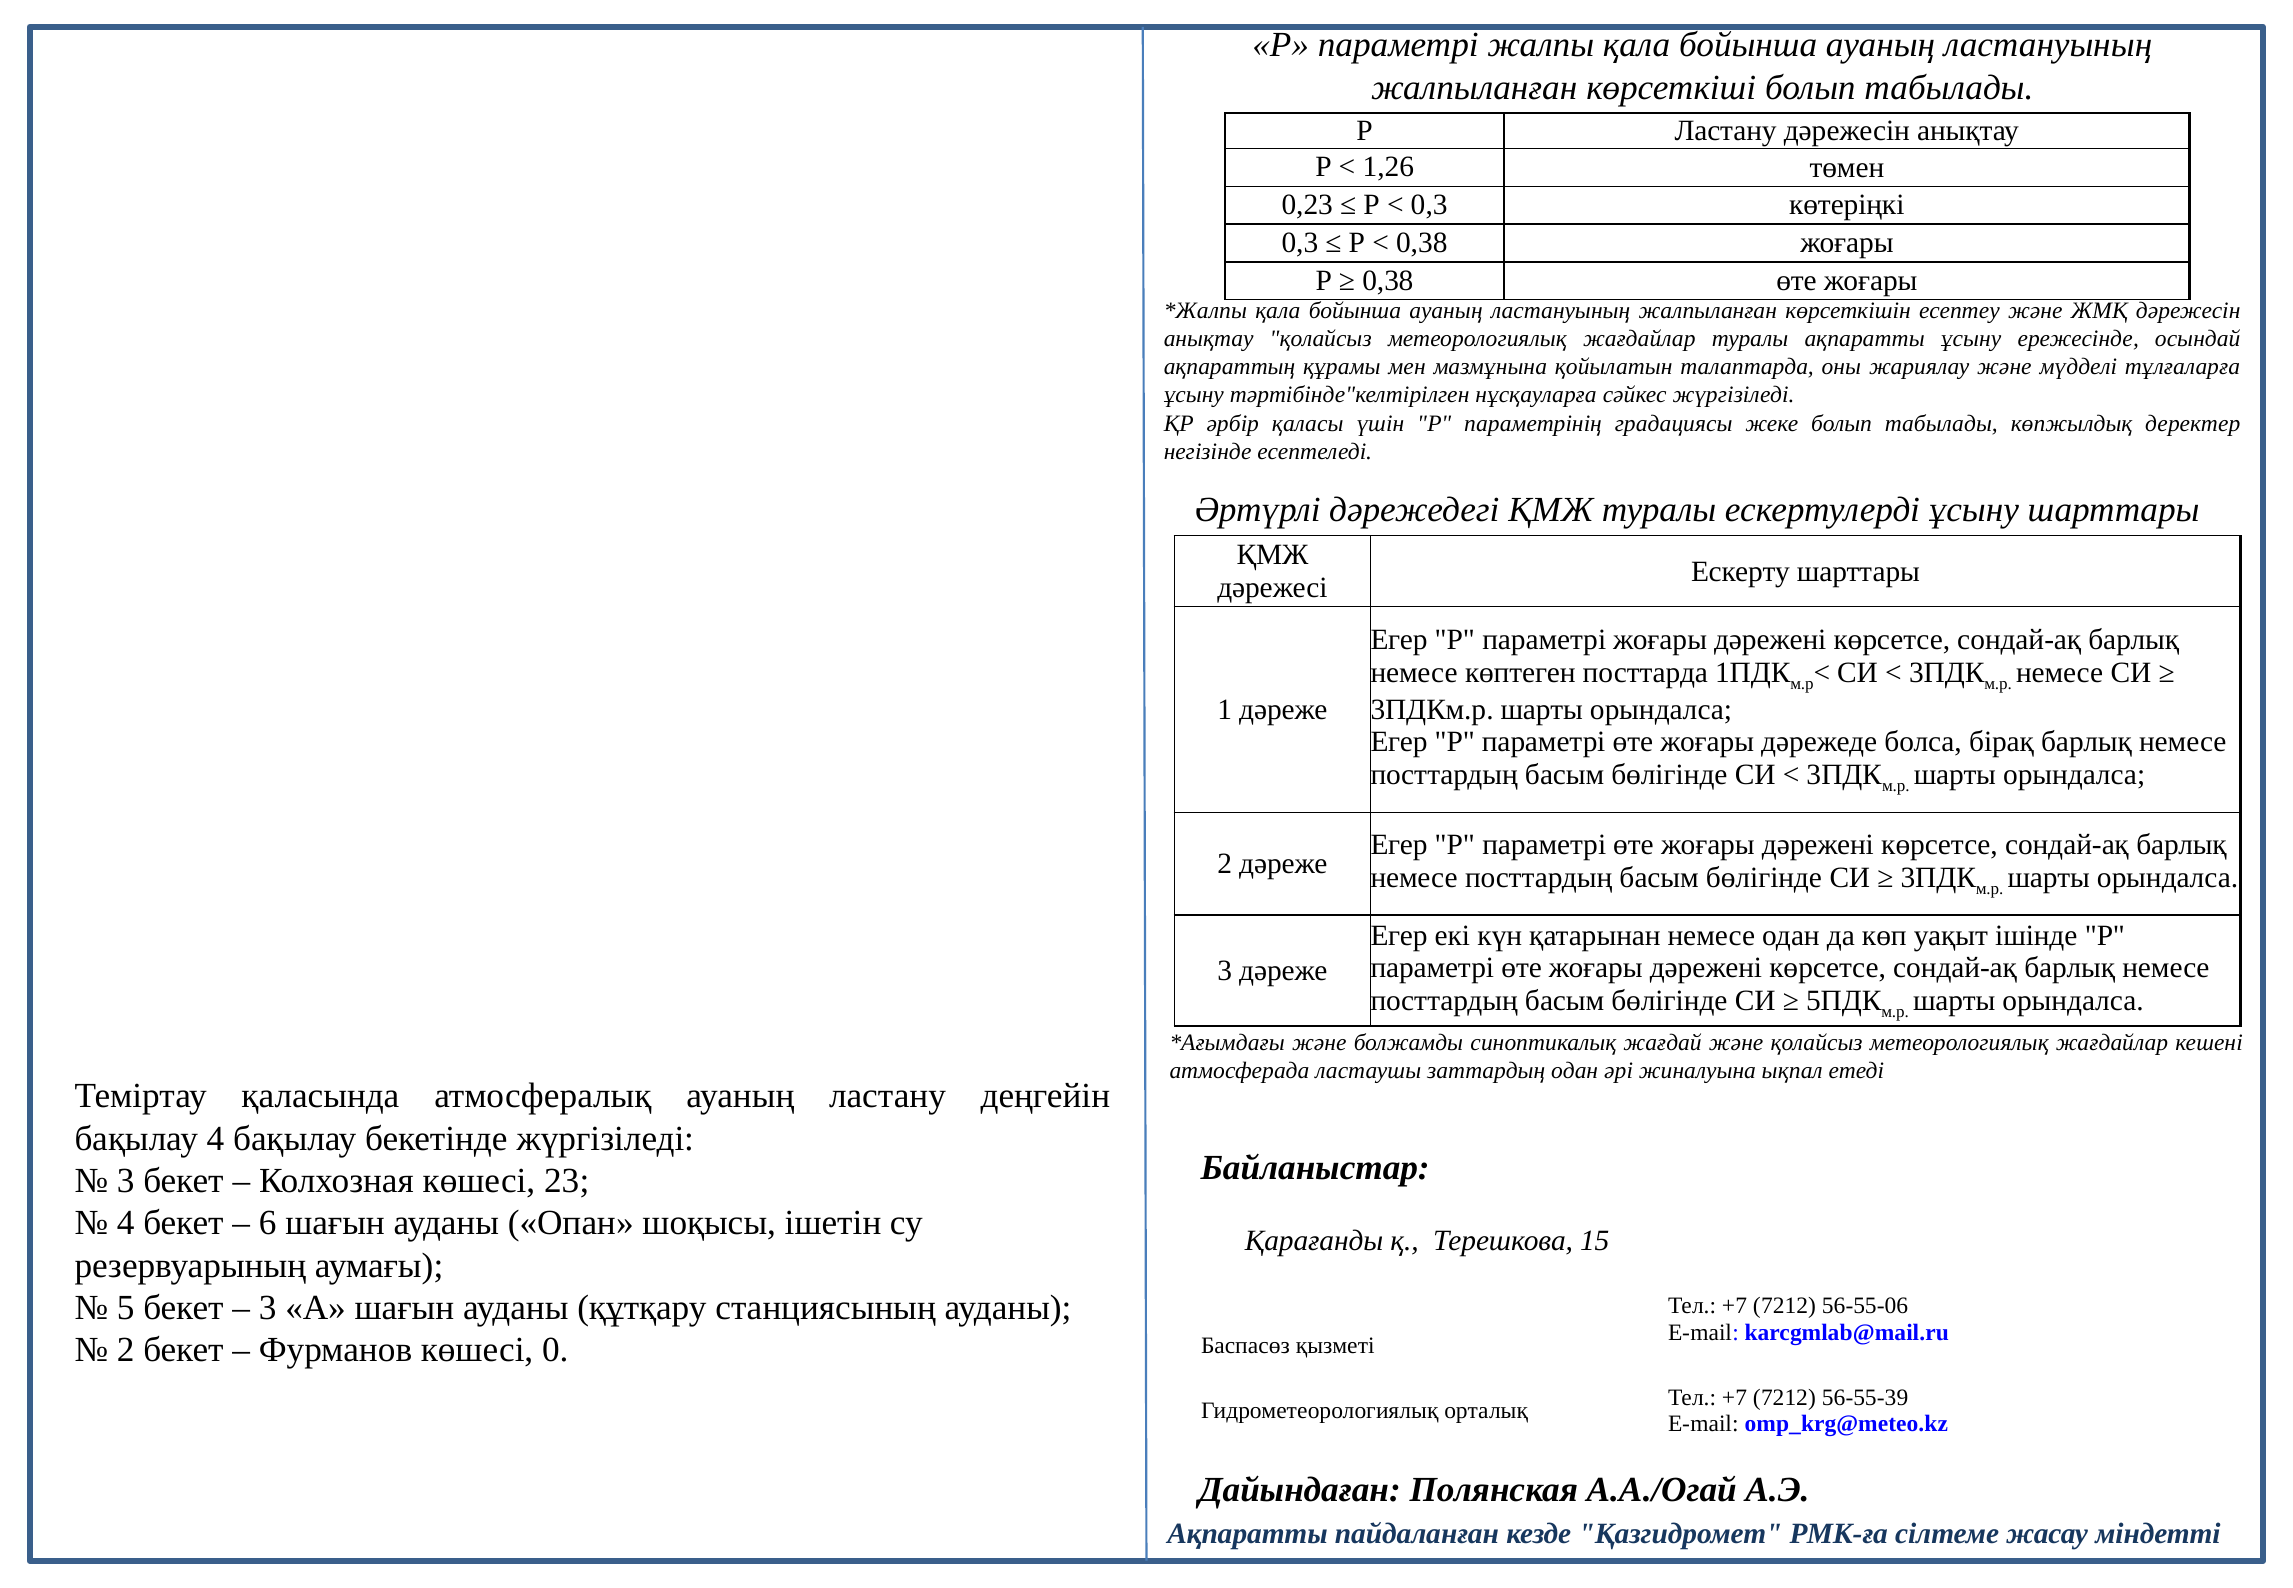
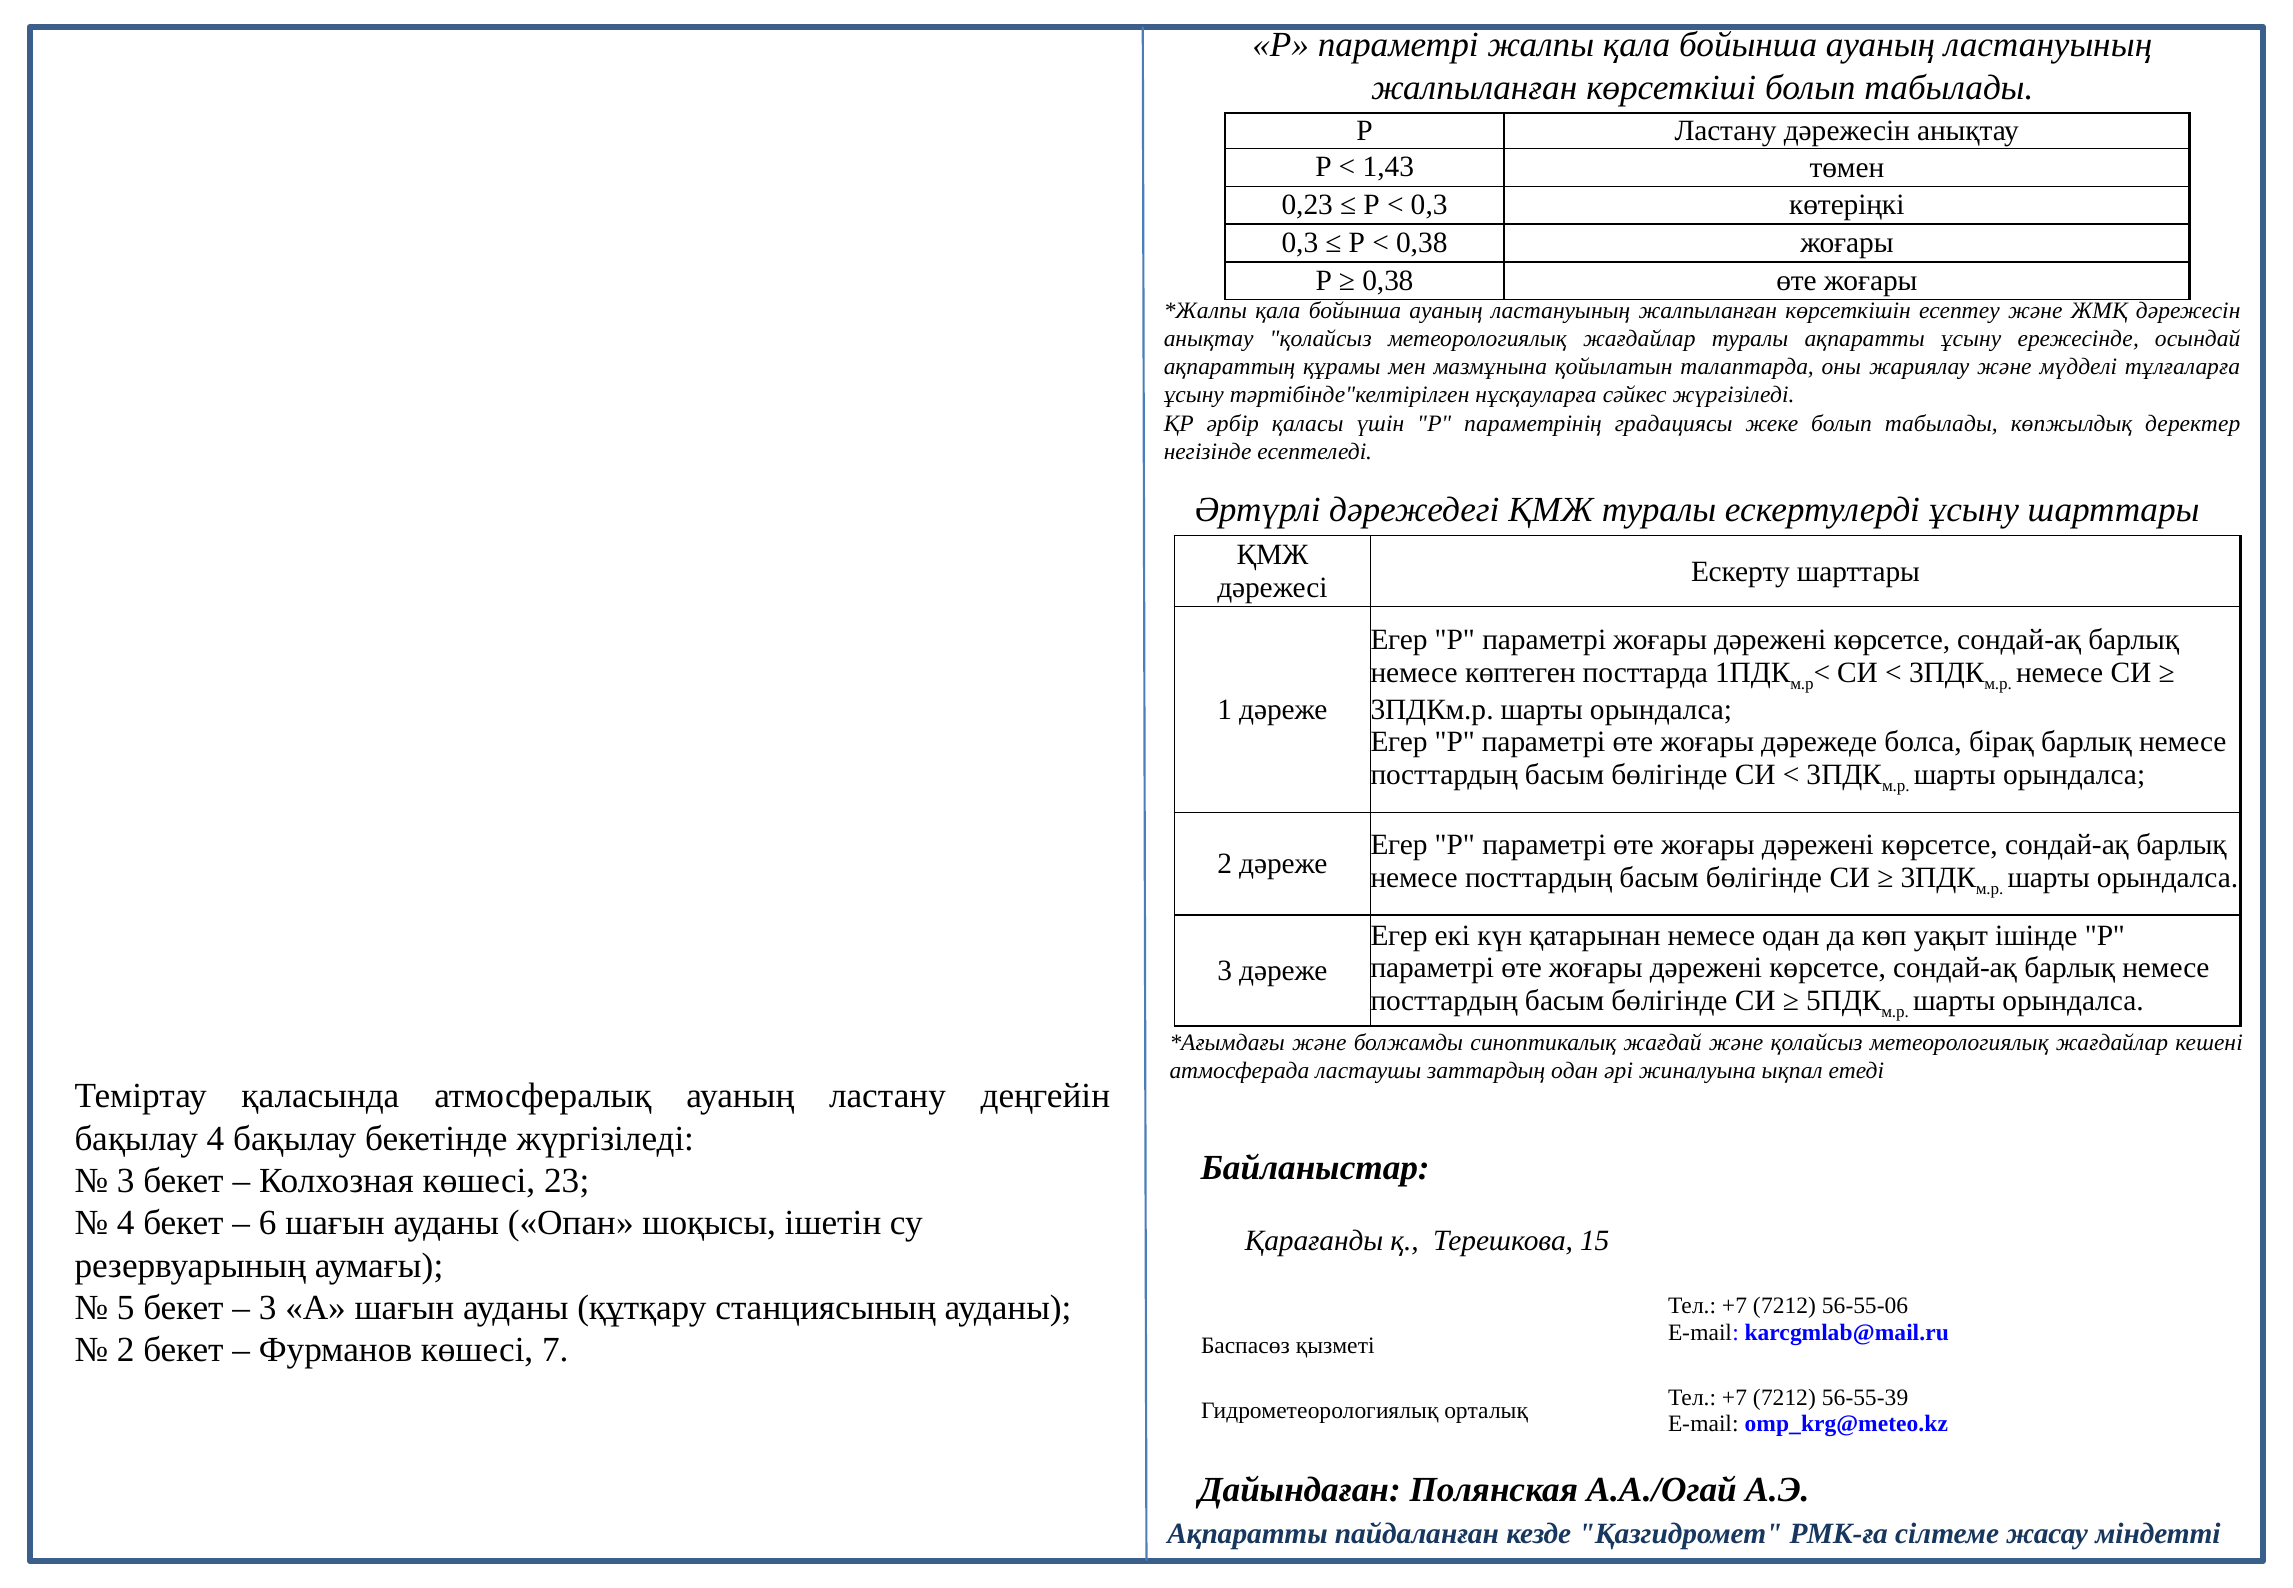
1,26: 1,26 -> 1,43 (1388, 167)
0: 0 -> 7 (555, 1350)
